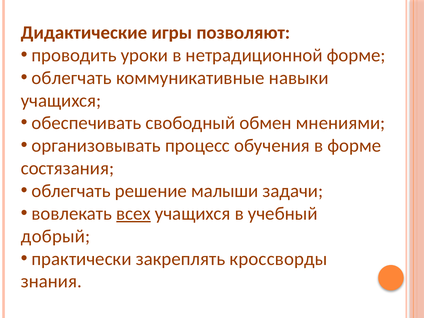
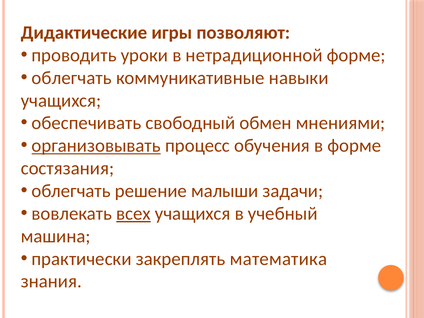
организовывать underline: none -> present (96, 146)
добрый: добрый -> машина (56, 236)
кроссворды: кроссворды -> математика (278, 259)
